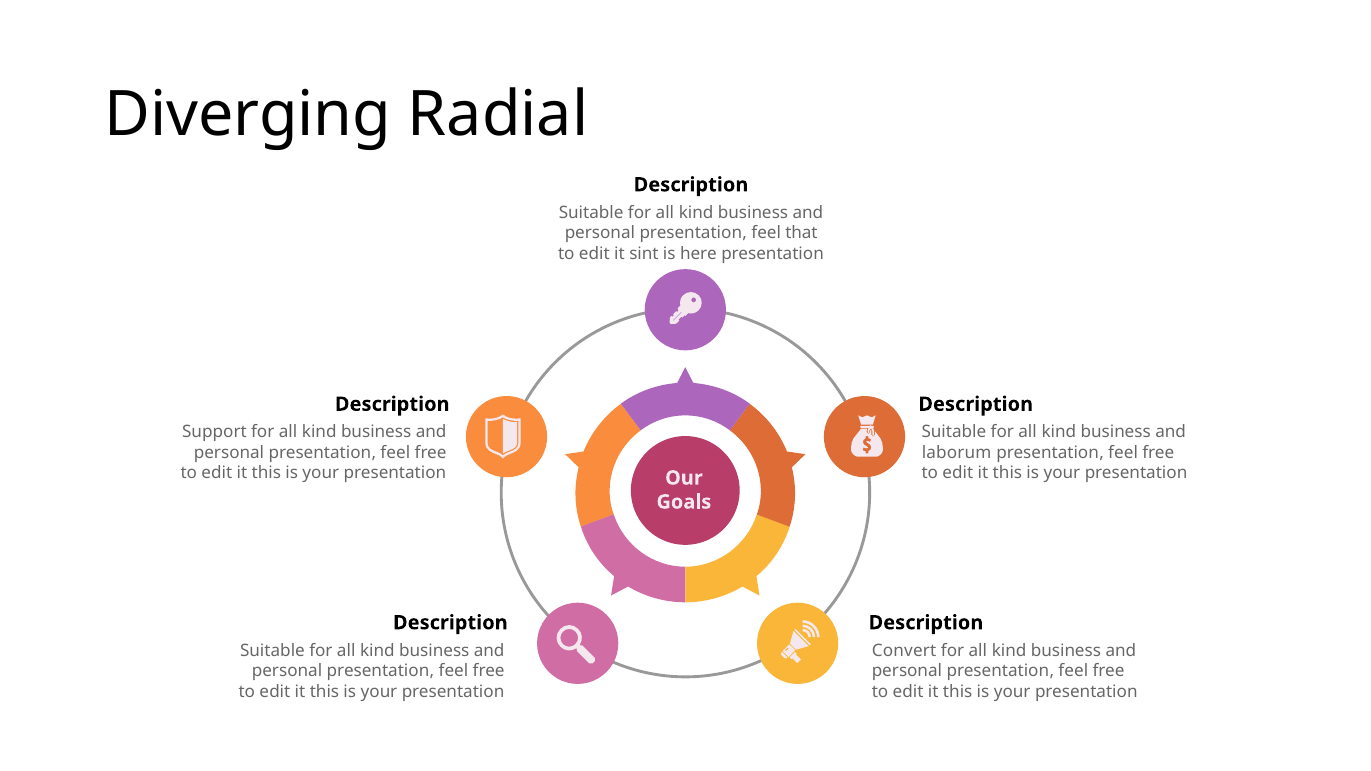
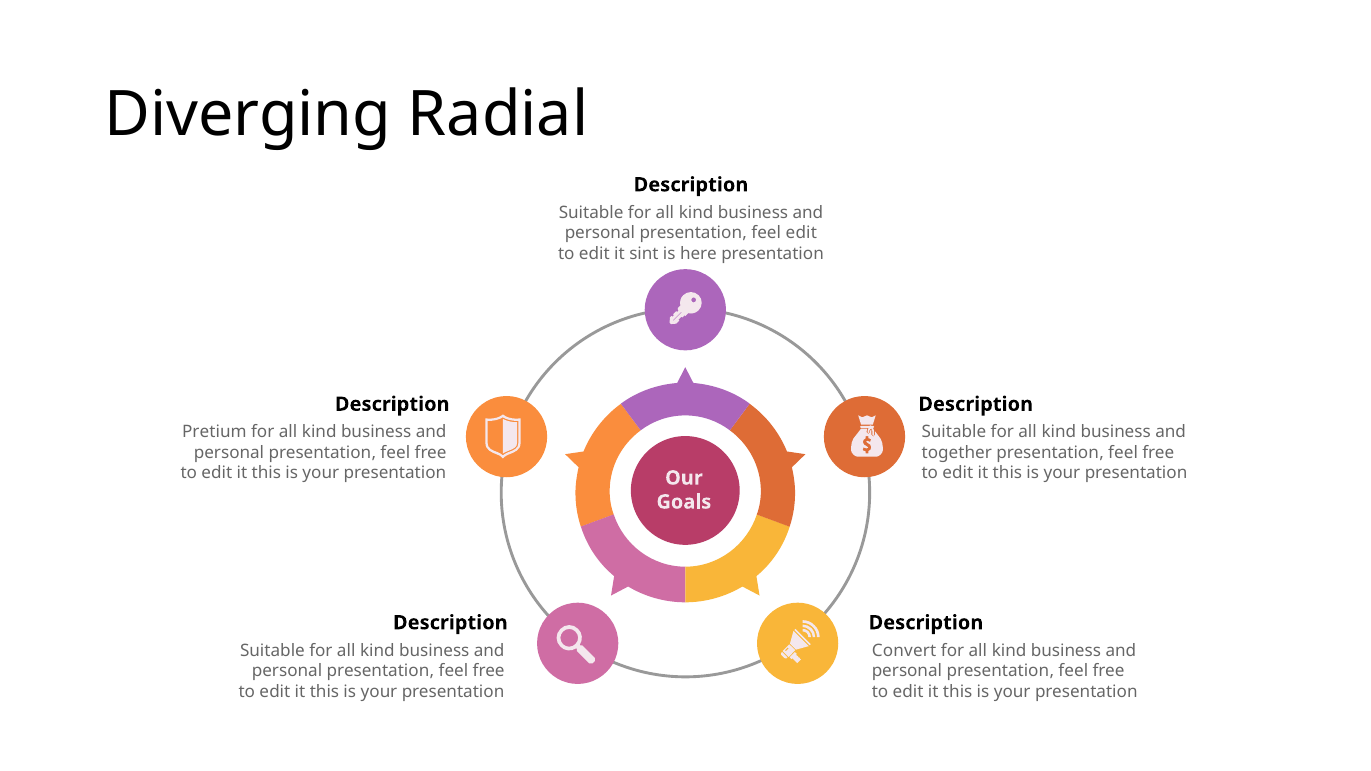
feel that: that -> edit (801, 233)
Support: Support -> Pretium (214, 432)
laborum: laborum -> together (957, 453)
